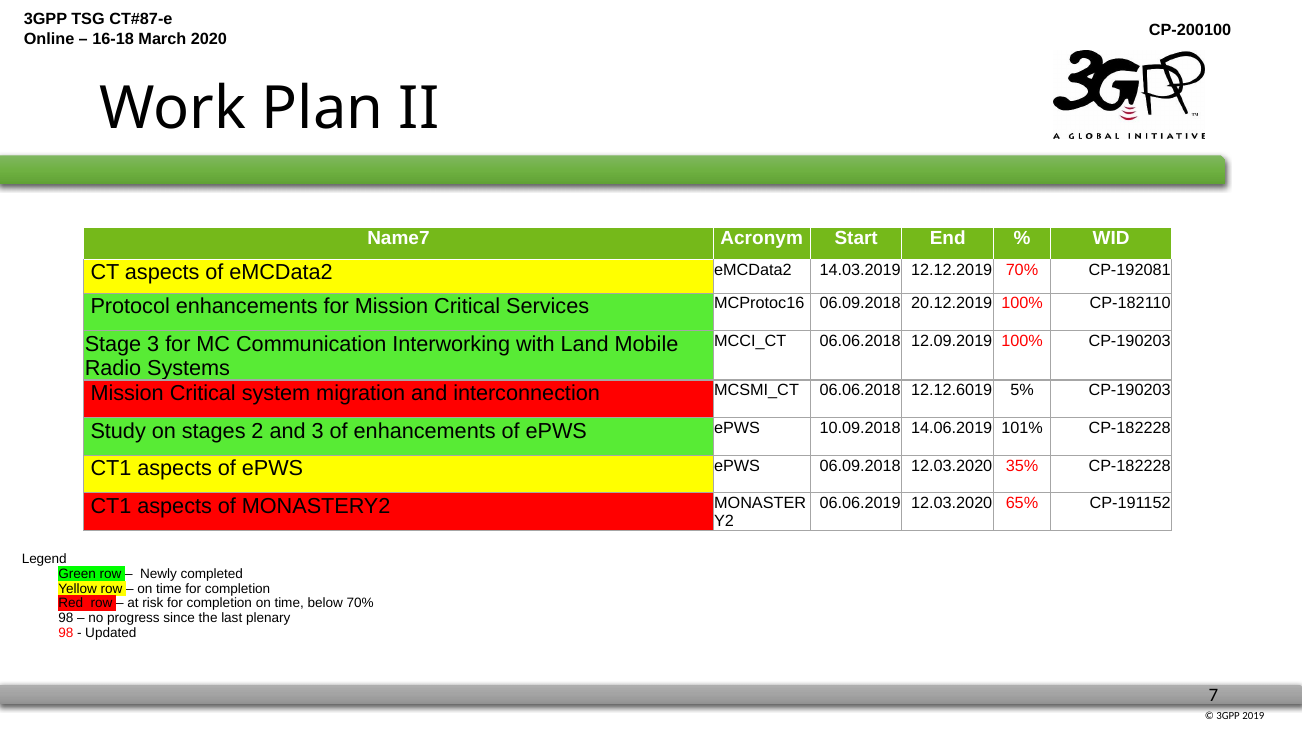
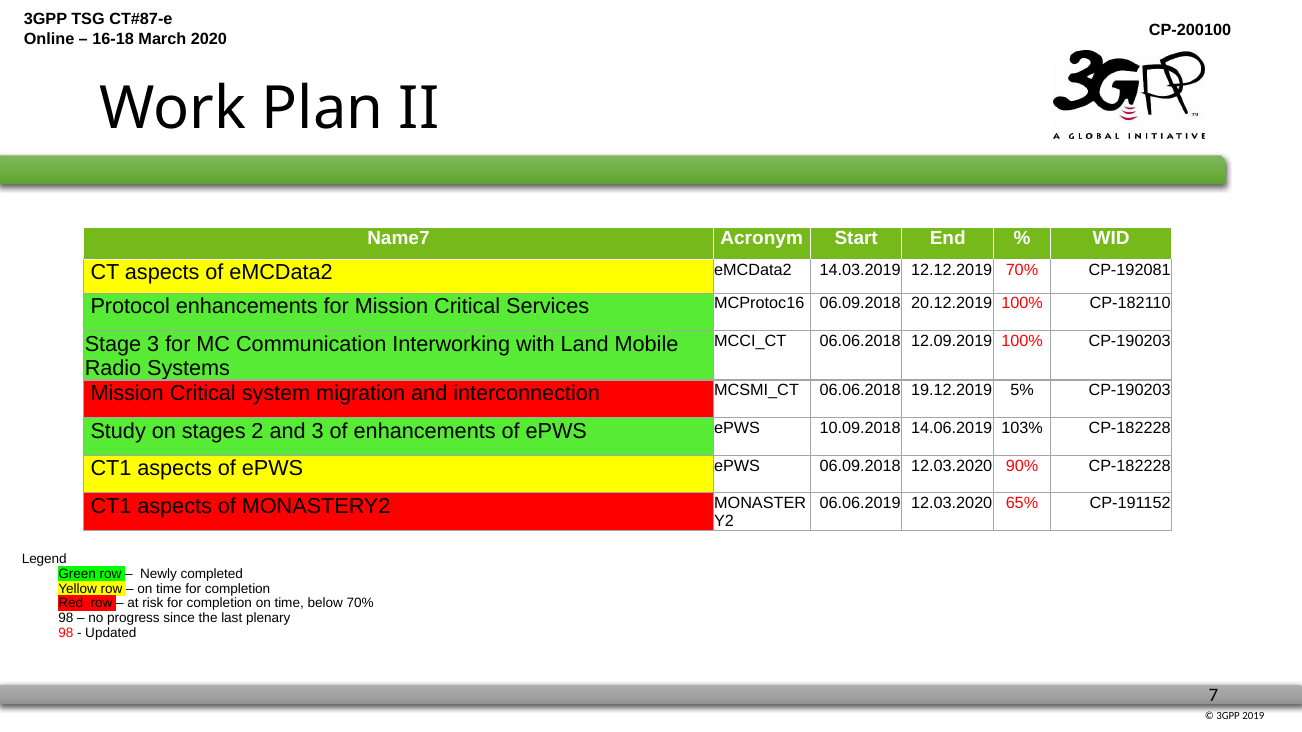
12.12.6019: 12.12.6019 -> 19.12.2019 (952, 391)
101%: 101% -> 103% (1022, 428)
35%: 35% -> 90% (1022, 466)
